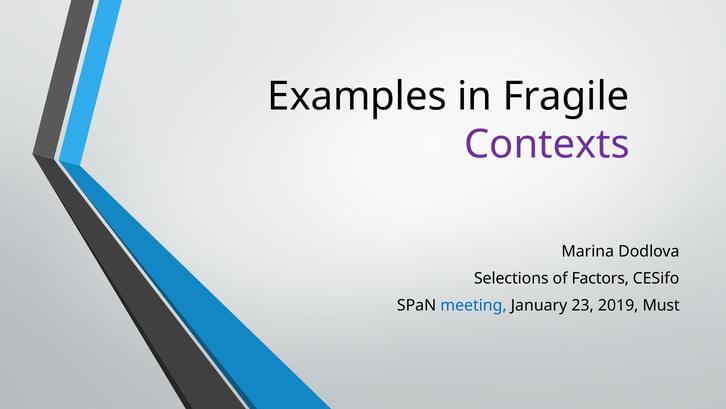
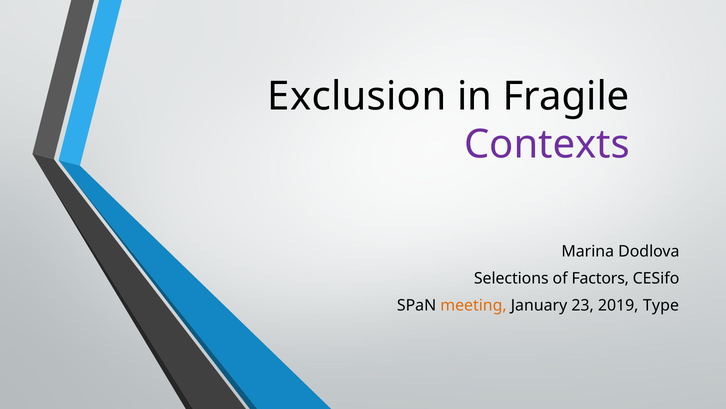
Examples: Examples -> Exclusion (357, 96)
meeting colour: blue -> orange (474, 305)
Must: Must -> Type (661, 305)
